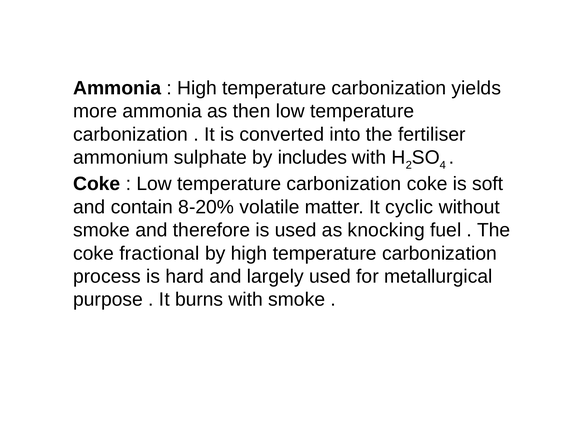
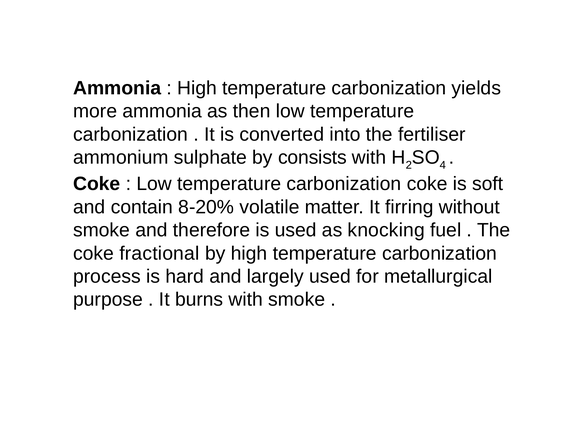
includes: includes -> consists (312, 158)
cyclic: cyclic -> firring (409, 207)
